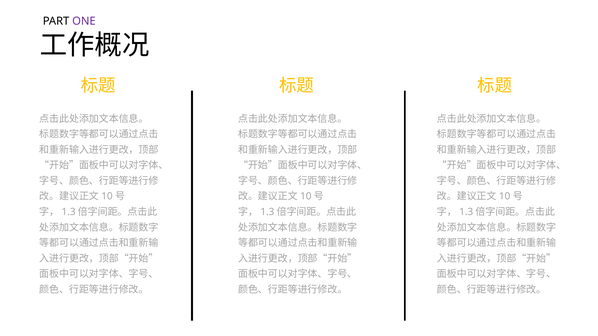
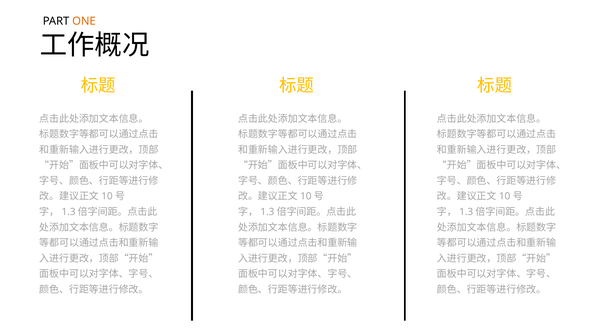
ONE colour: purple -> orange (84, 21)
